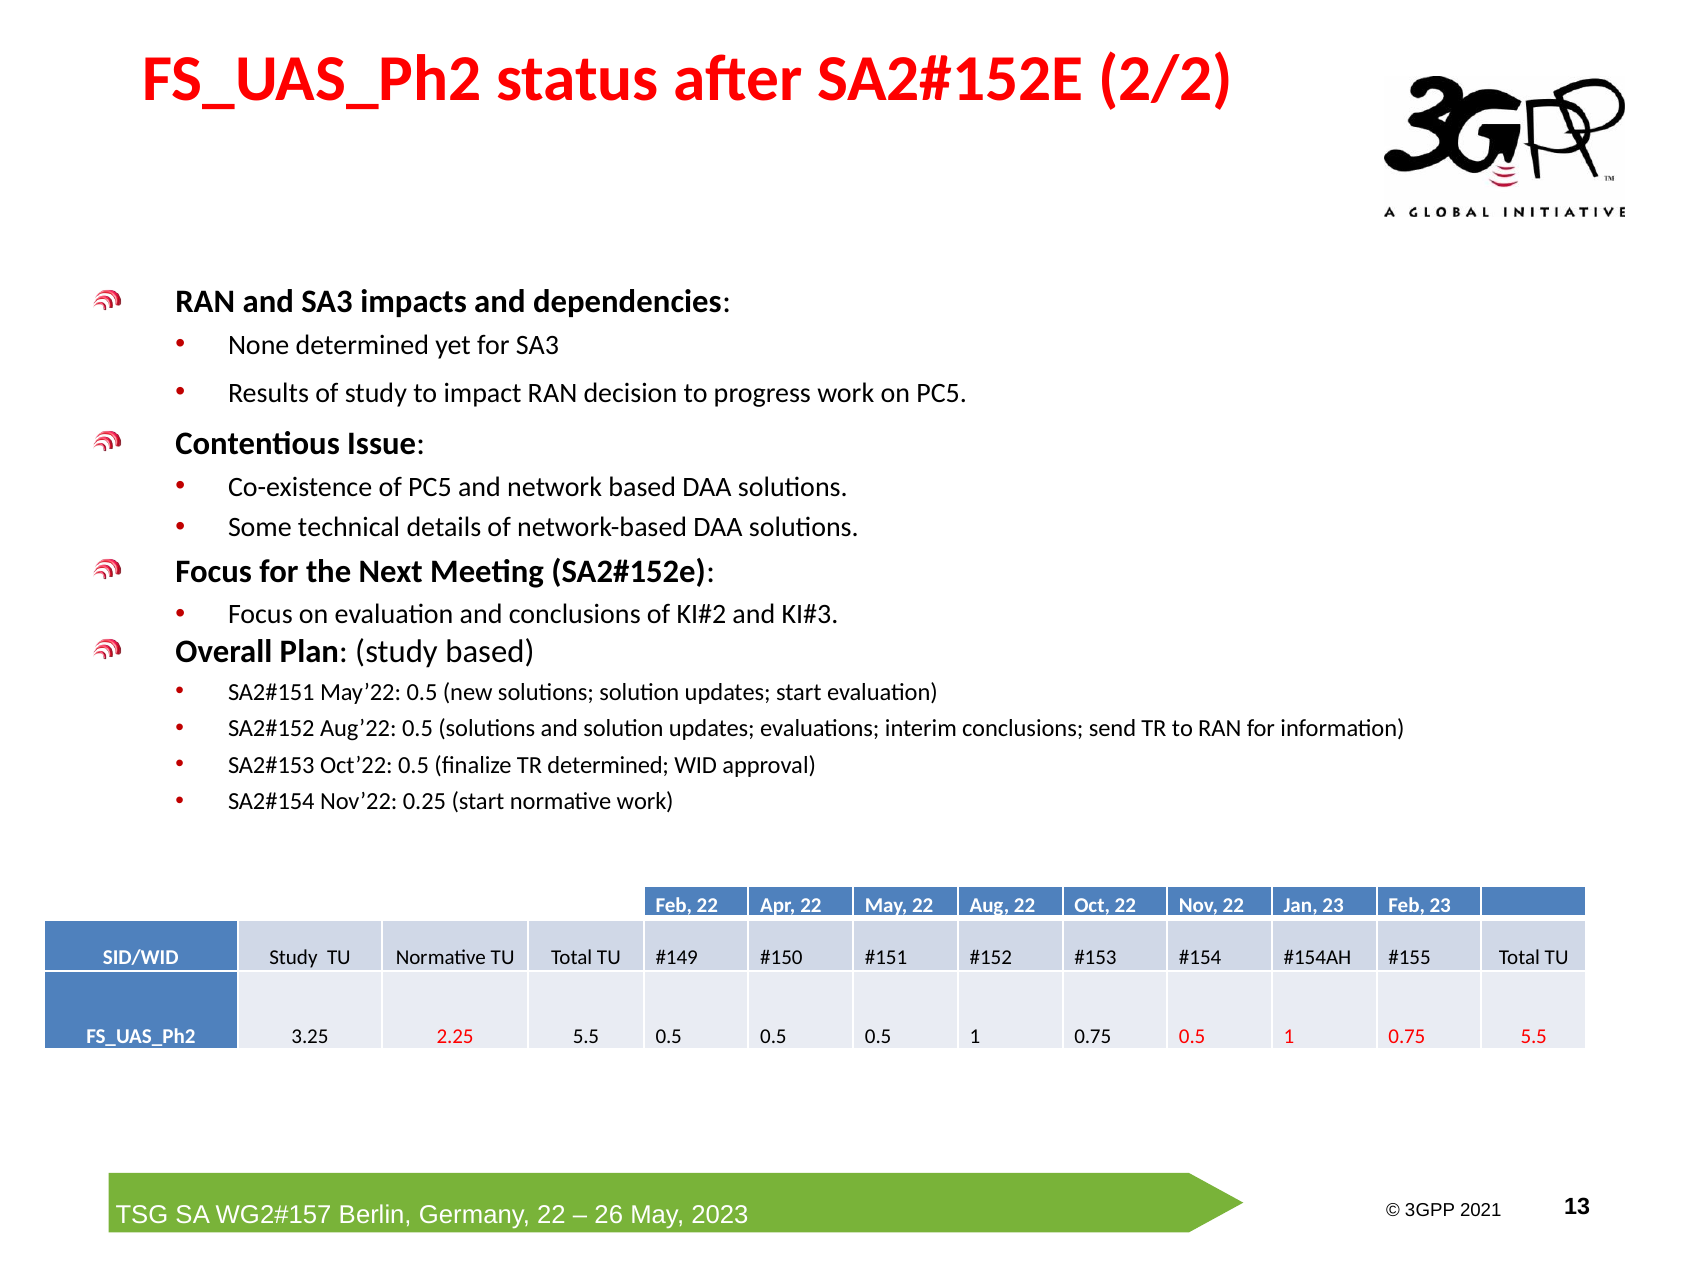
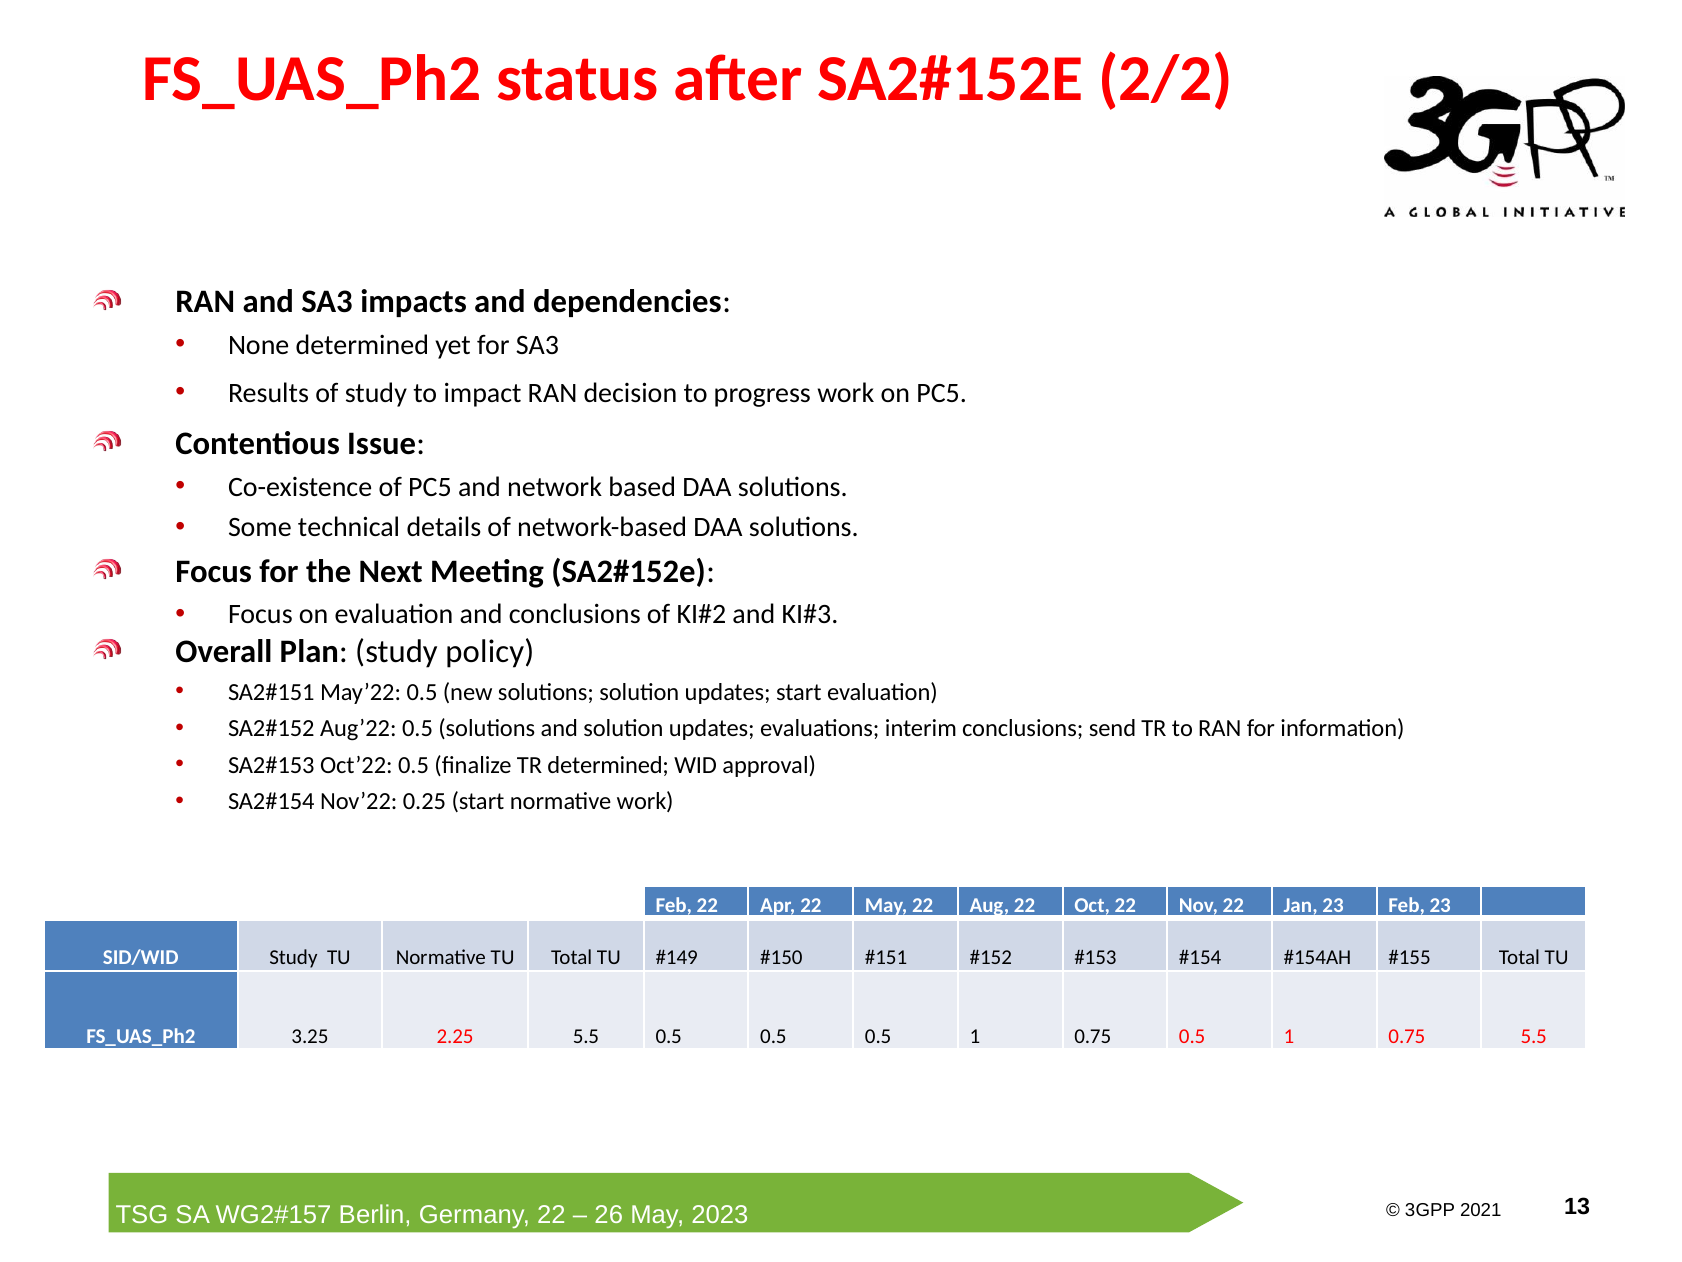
study based: based -> policy (490, 651)
